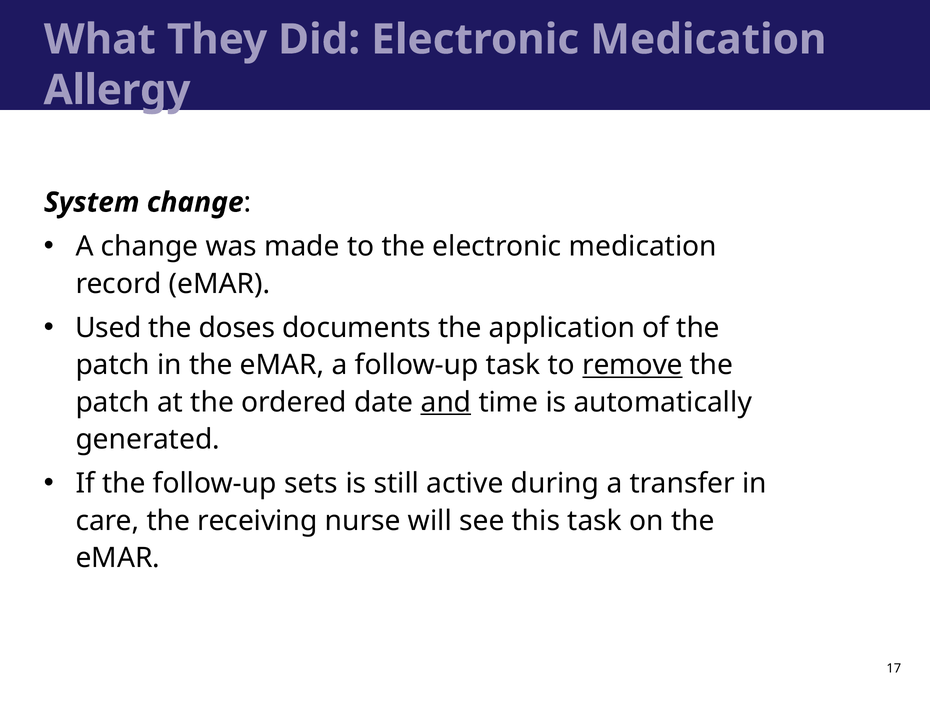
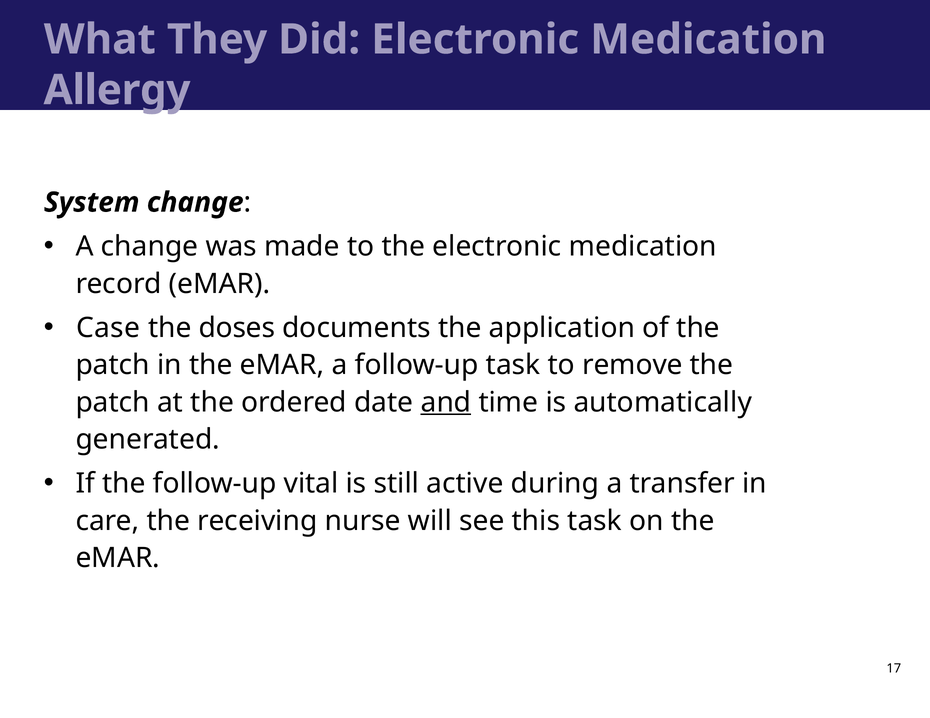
Used: Used -> Case (108, 328)
remove underline: present -> none (632, 365)
sets: sets -> vital (311, 484)
